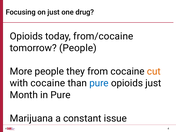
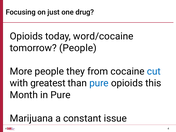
from/cocaine: from/cocaine -> word/cocaine (103, 36)
cut colour: orange -> blue (154, 71)
with cocaine: cocaine -> greatest (48, 83)
opioids just: just -> this (153, 83)
